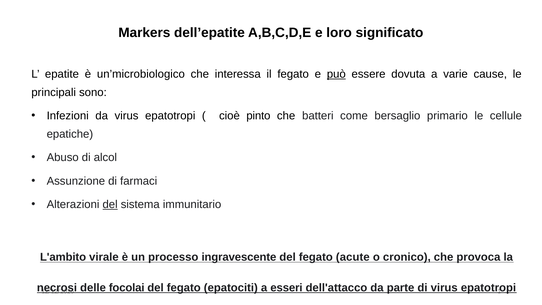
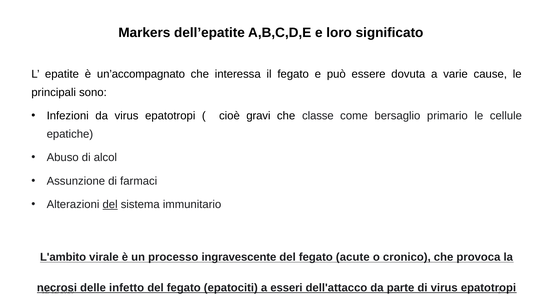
un’microbiologico: un’microbiologico -> un’accompagnato (141, 74)
può underline: present -> none (336, 74)
pinto: pinto -> gravi (258, 116)
batteri: batteri -> classe (318, 116)
focolai: focolai -> infetto (127, 288)
